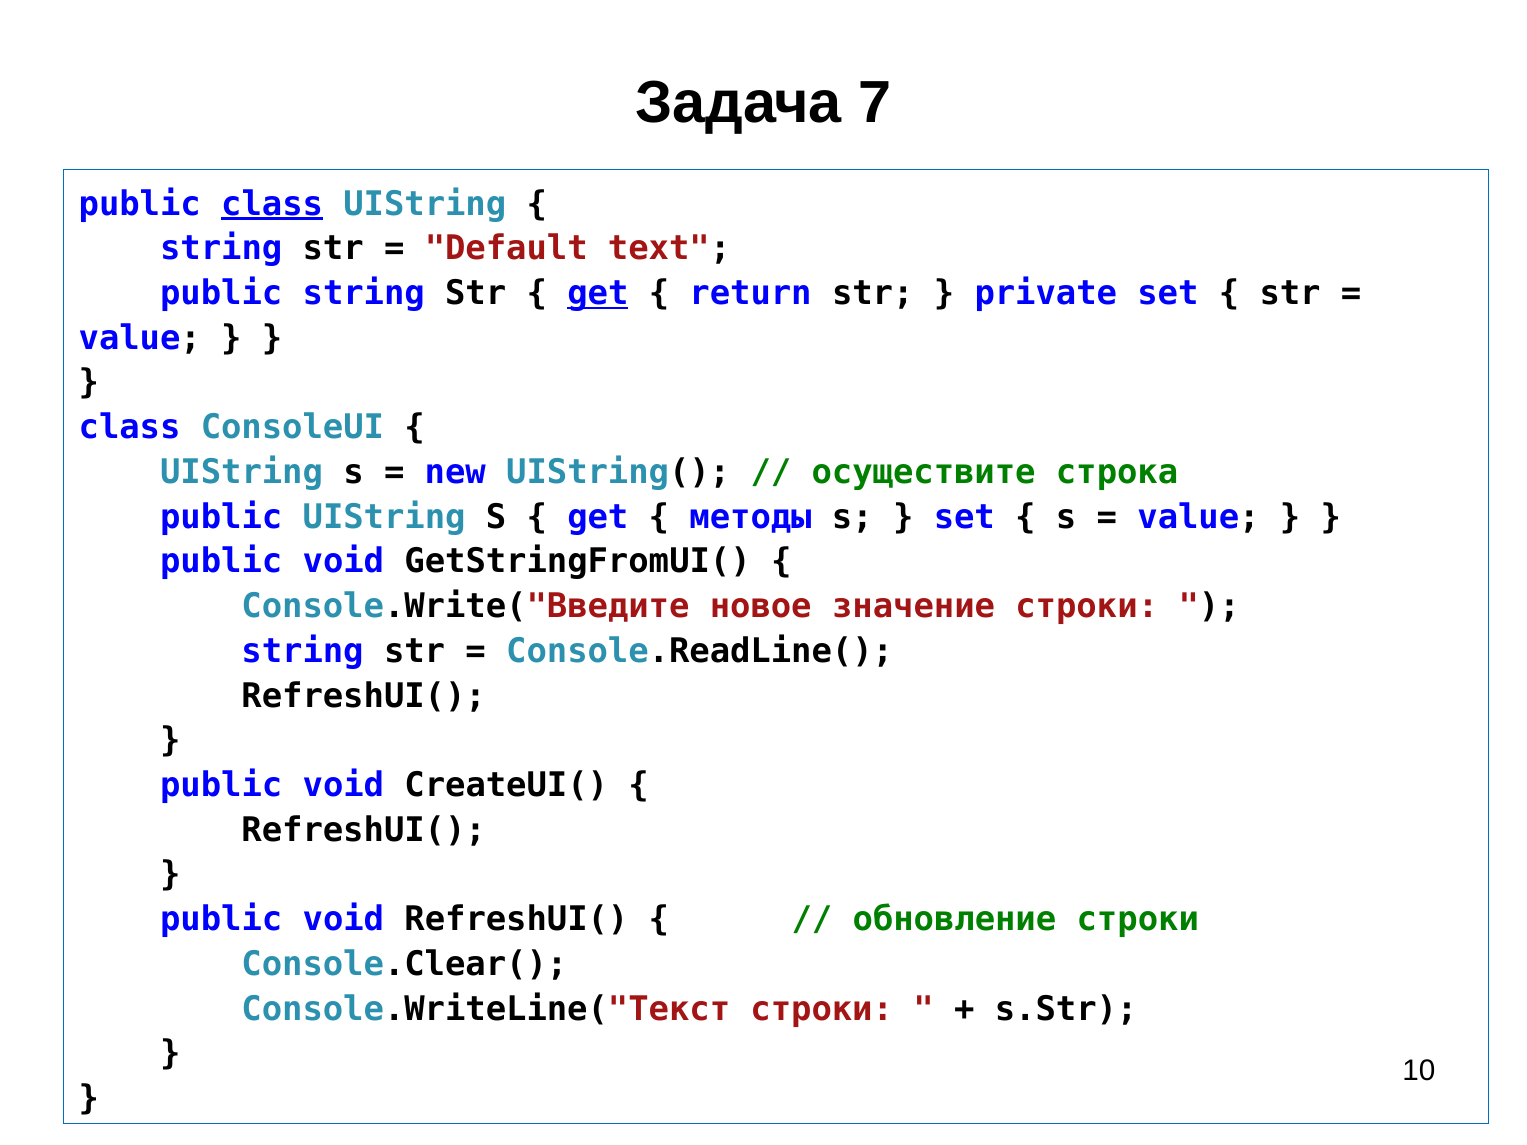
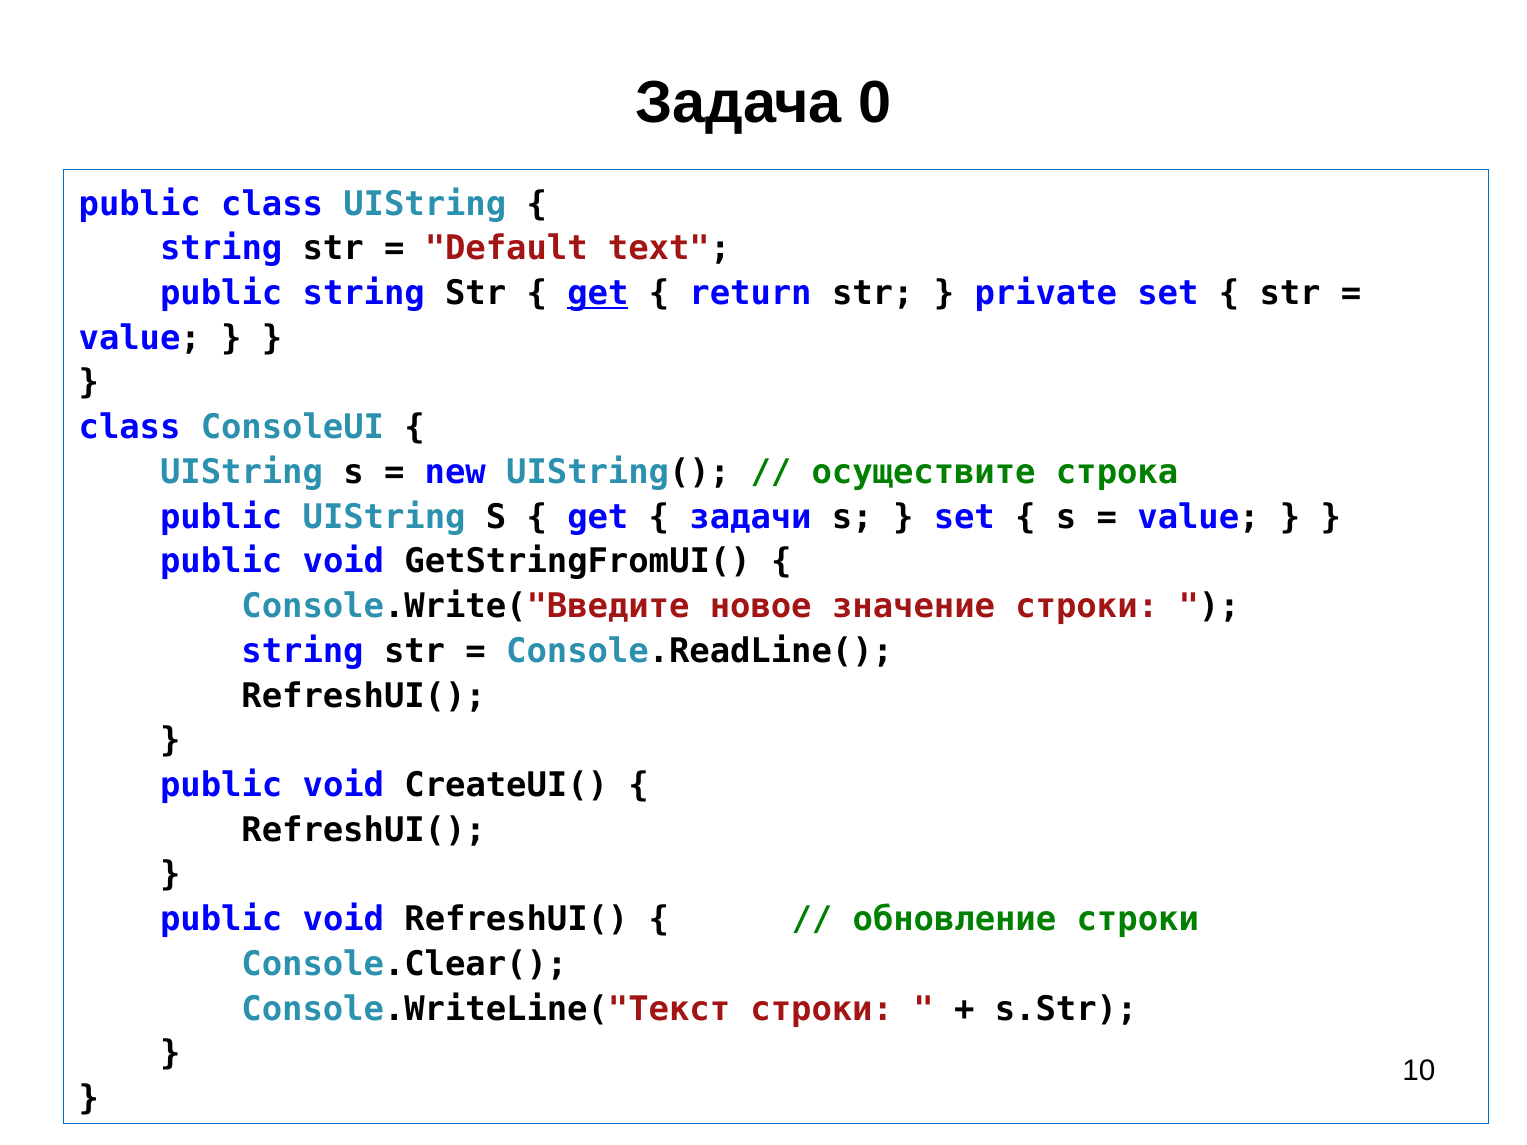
7: 7 -> 0 (875, 103)
class underline: present -> none (272, 204)
методы: методы -> задачи (751, 517)
